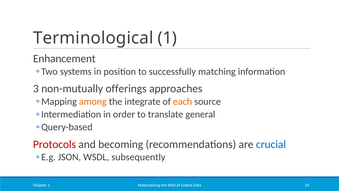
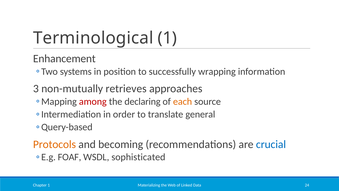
matching: matching -> wrapping (217, 71)
offerings: offerings -> retrieves (126, 89)
among colour: orange -> red (93, 101)
integrate: integrate -> declaring (143, 101)
Protocols colour: red -> orange (54, 144)
JSON: JSON -> FOAF (70, 157)
subsequently: subsequently -> sophisticated (138, 157)
